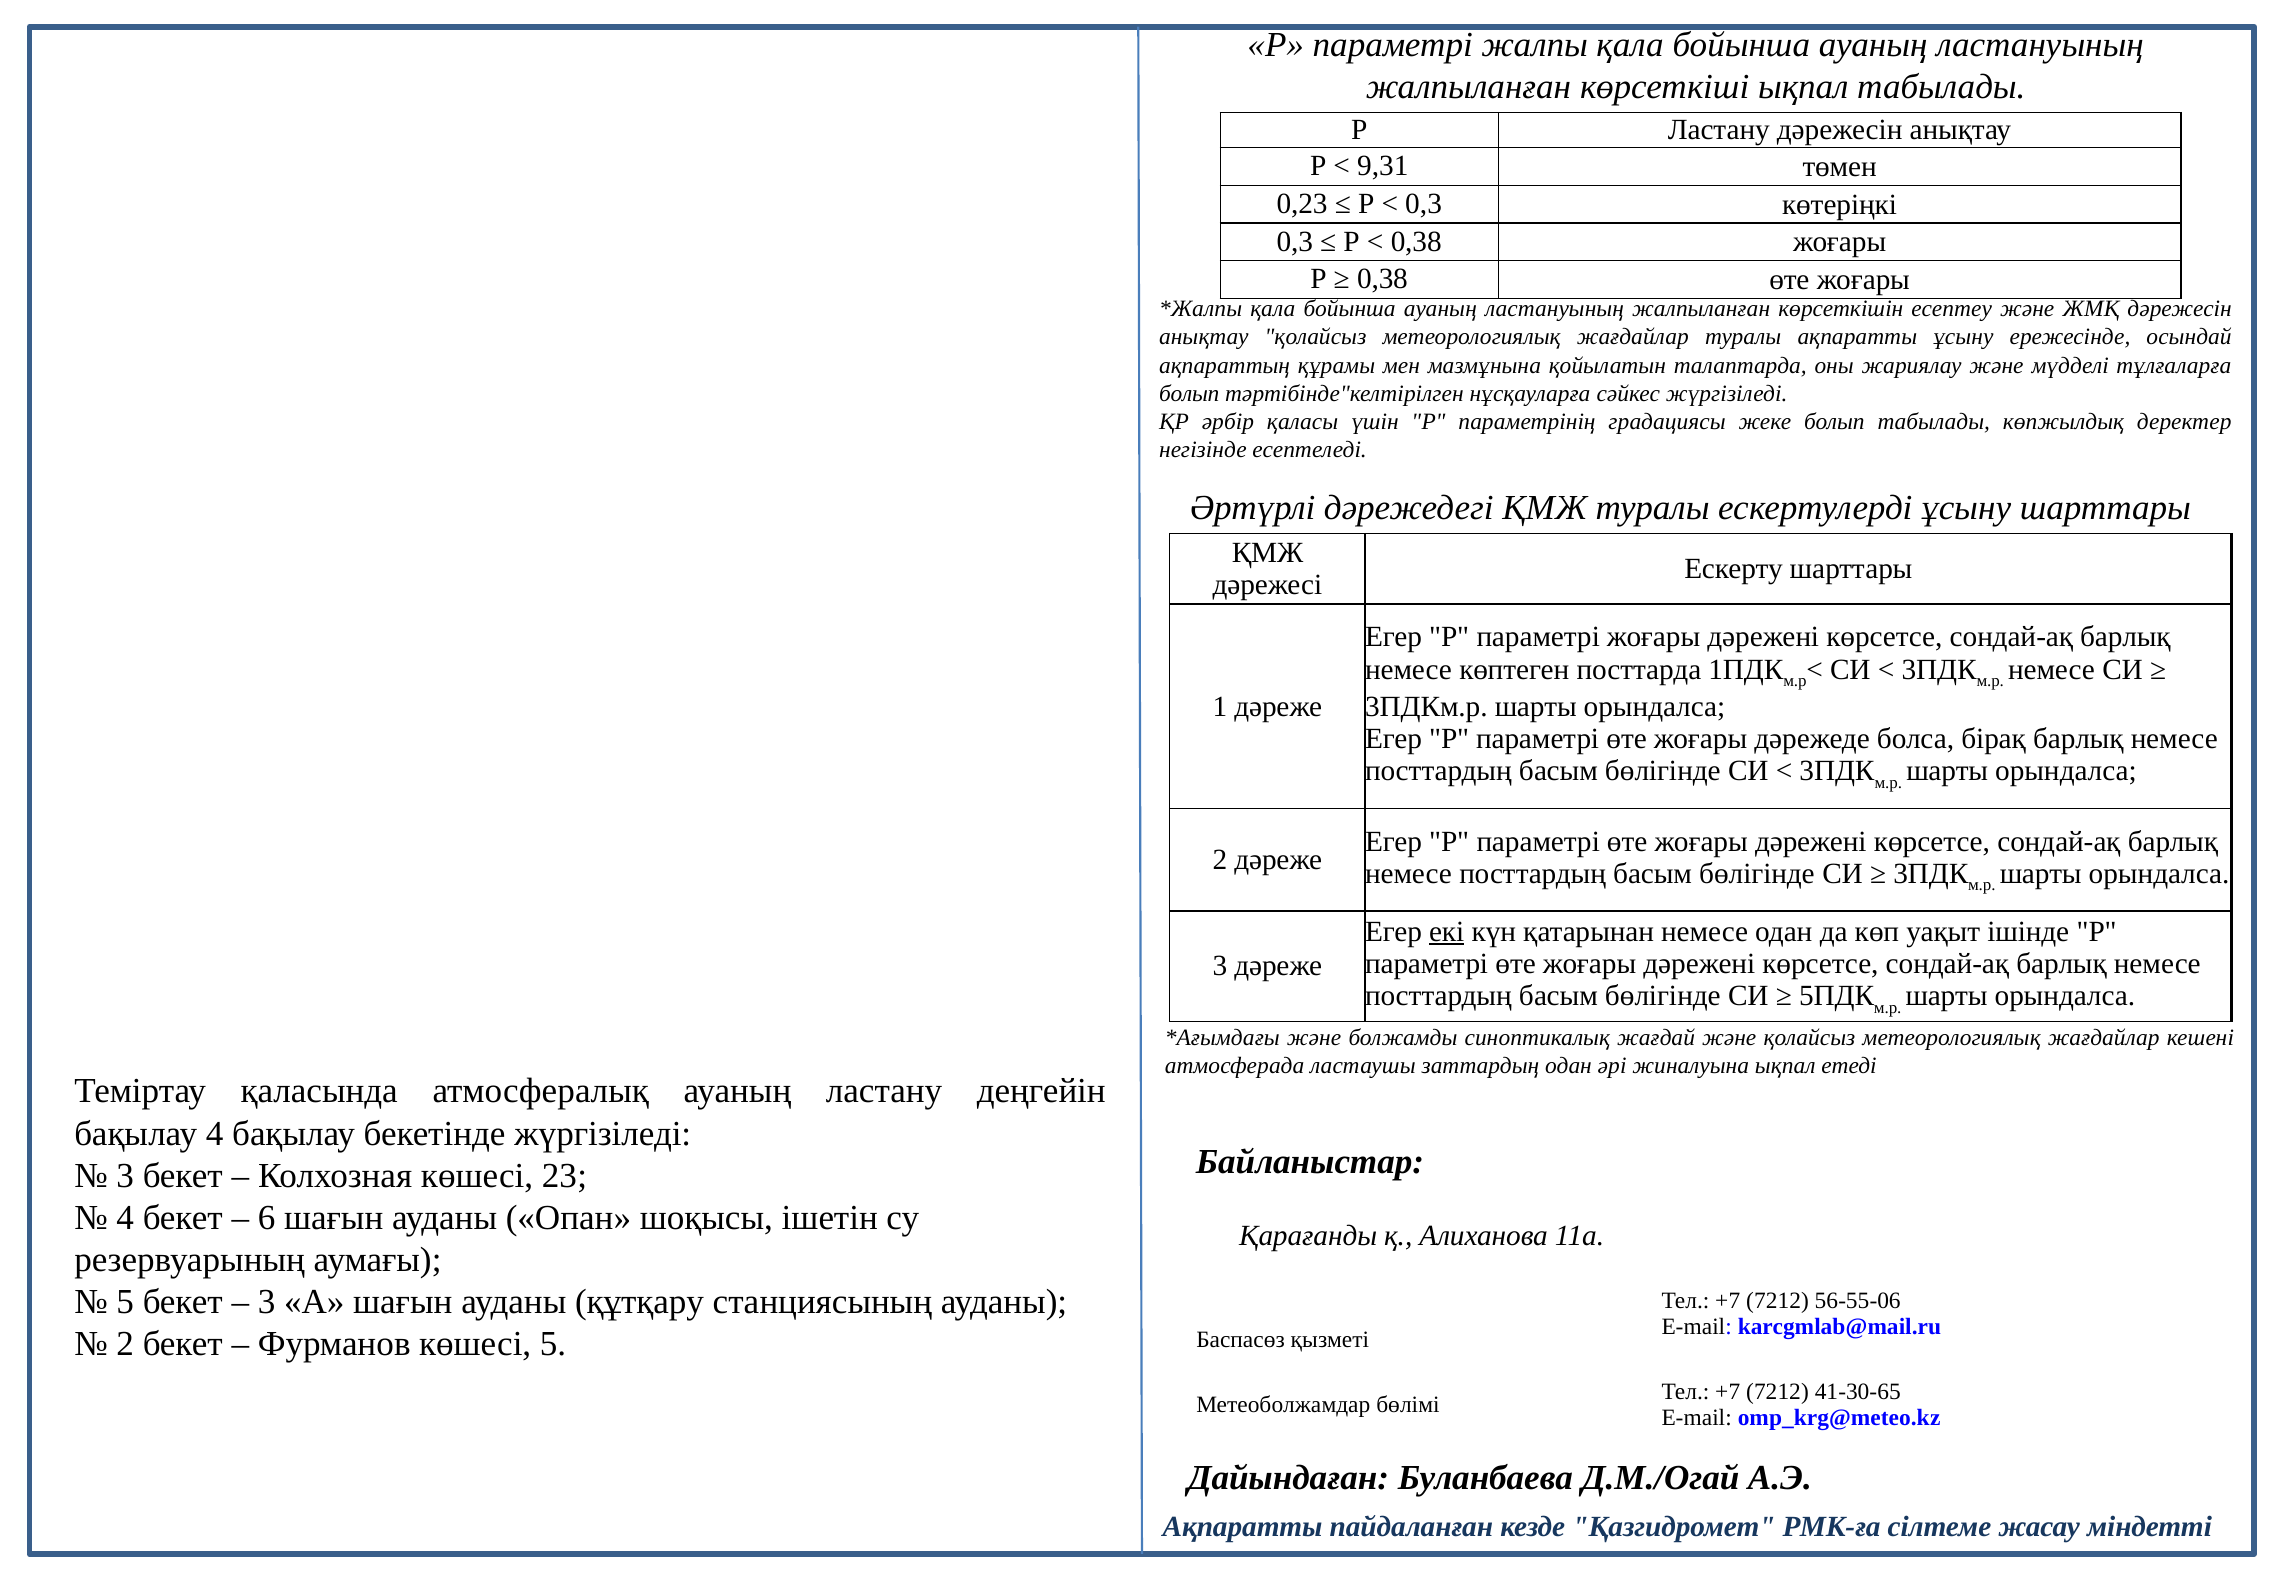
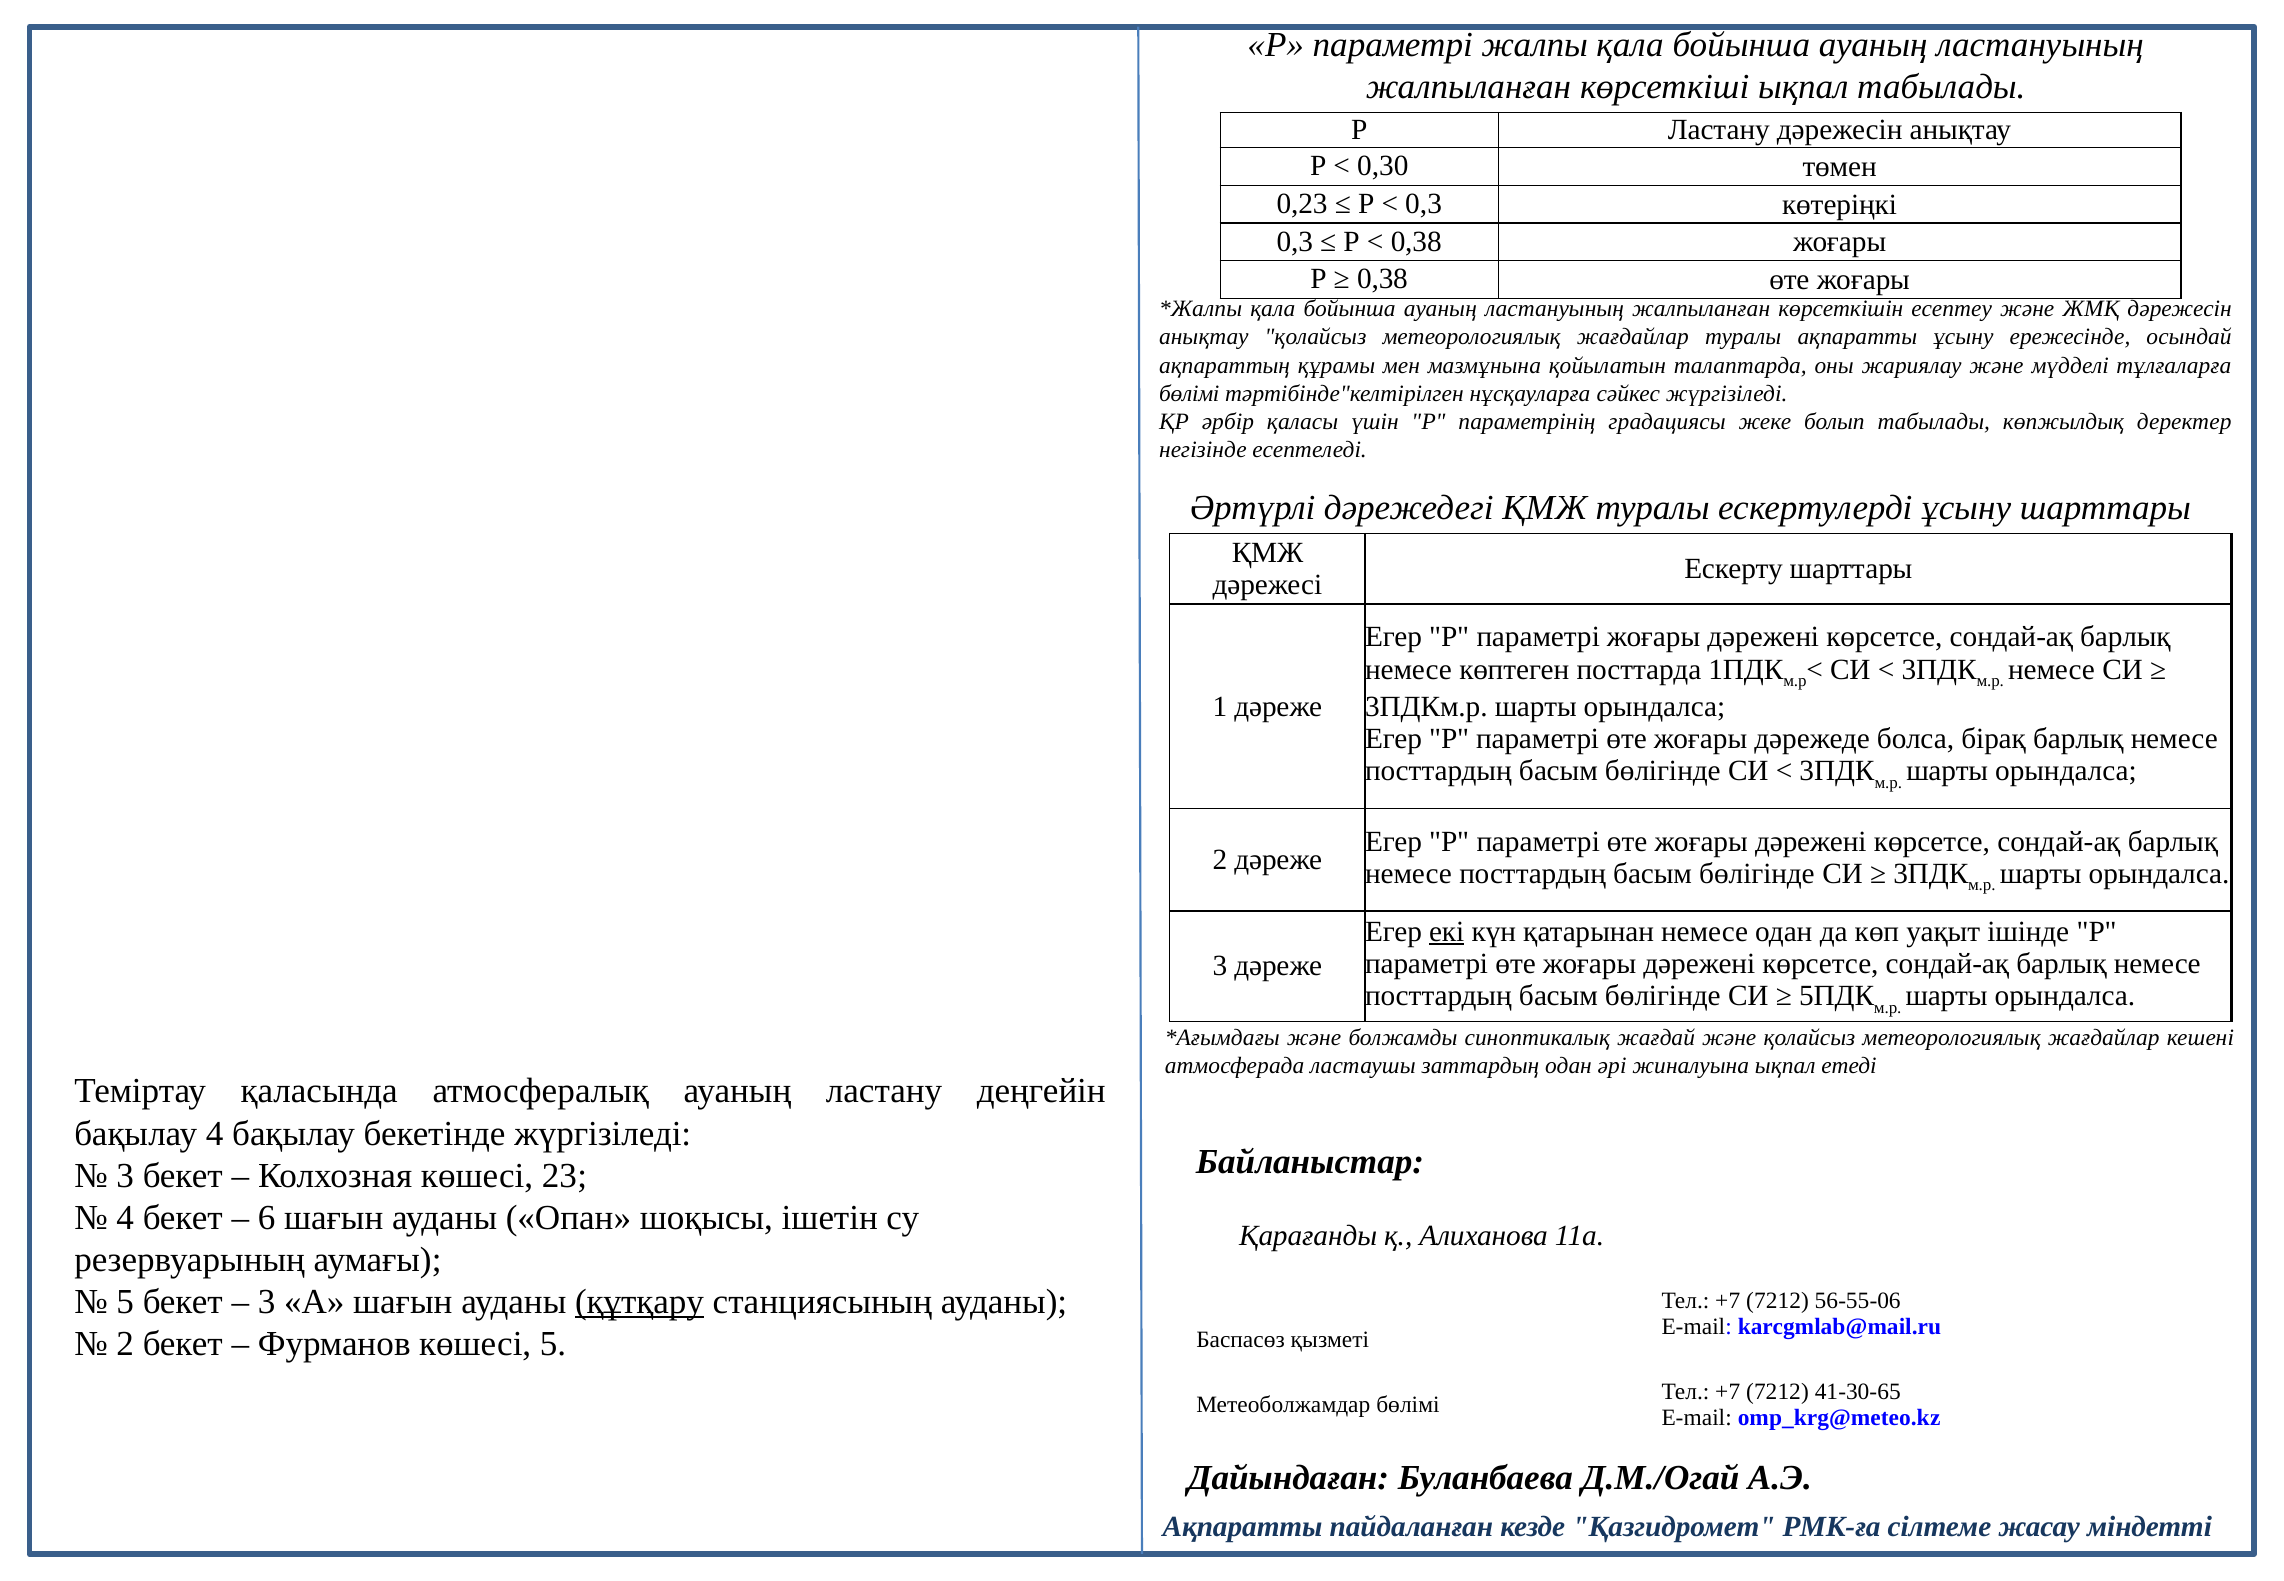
9,31: 9,31 -> 0,30 (1383, 166)
болып: болып -> бөлімі (1189, 393)
құтқару underline: none -> present (639, 1302)
